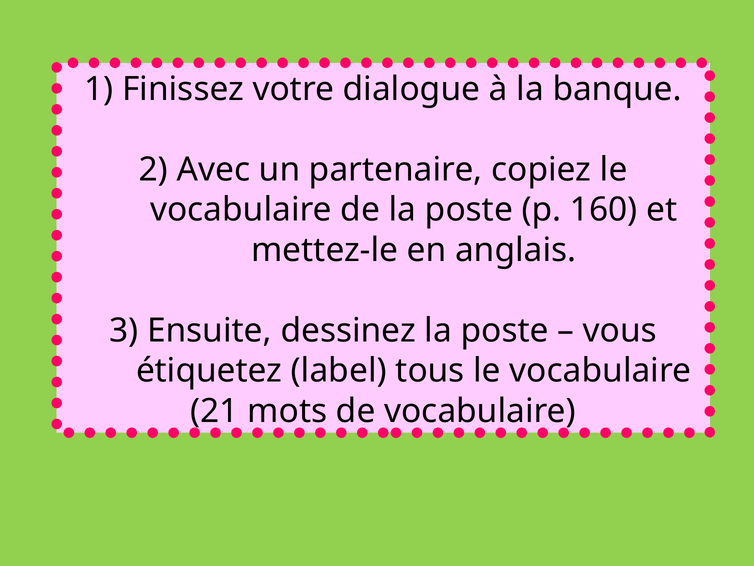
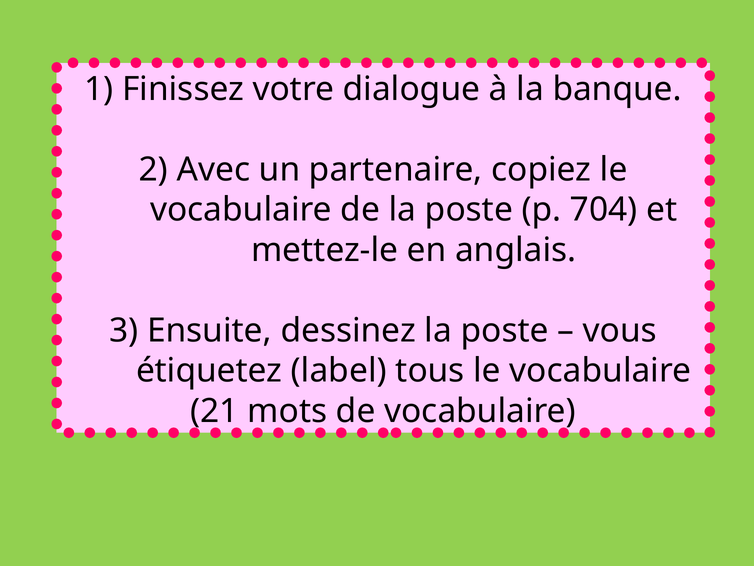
160: 160 -> 704 (604, 210)
